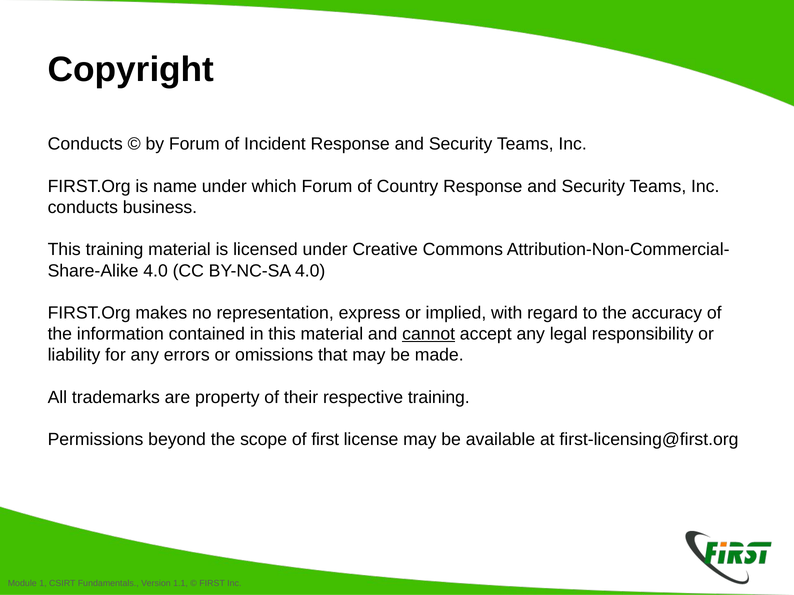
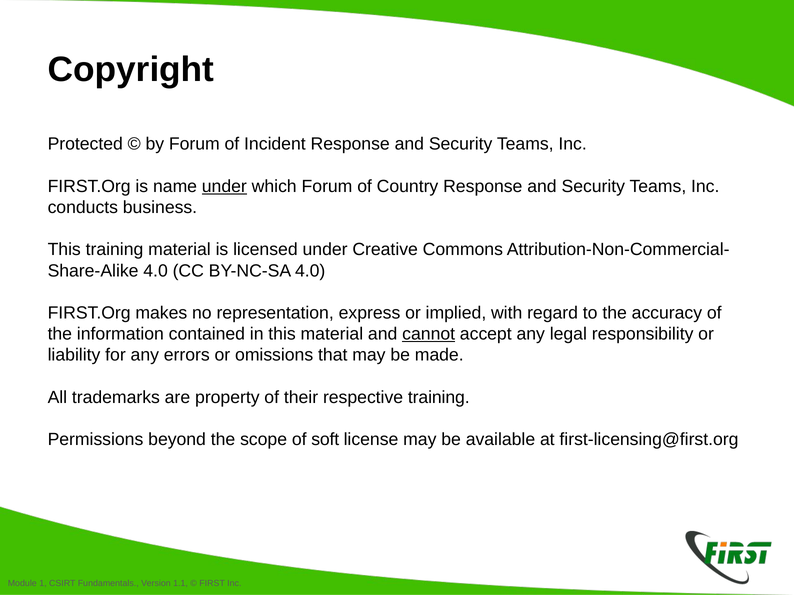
Conducts: Conducts -> Protected (85, 144)
under underline: none -> present (224, 186)
of first: first -> soft (325, 440)
